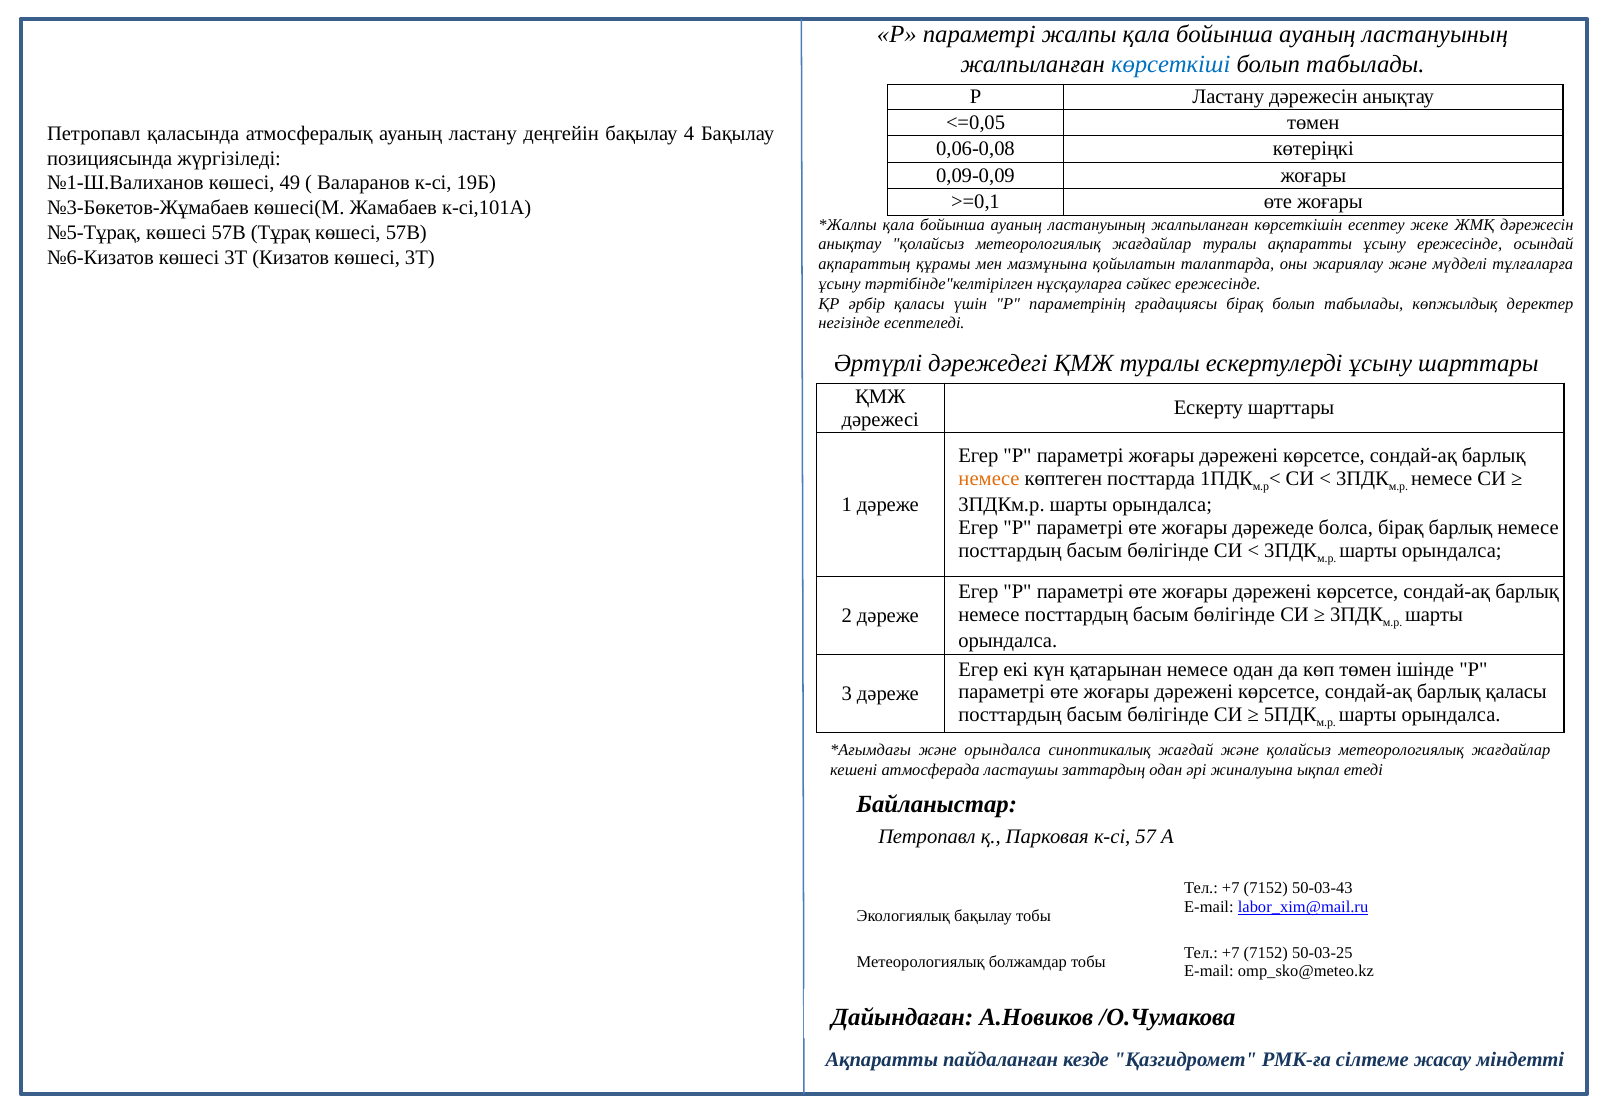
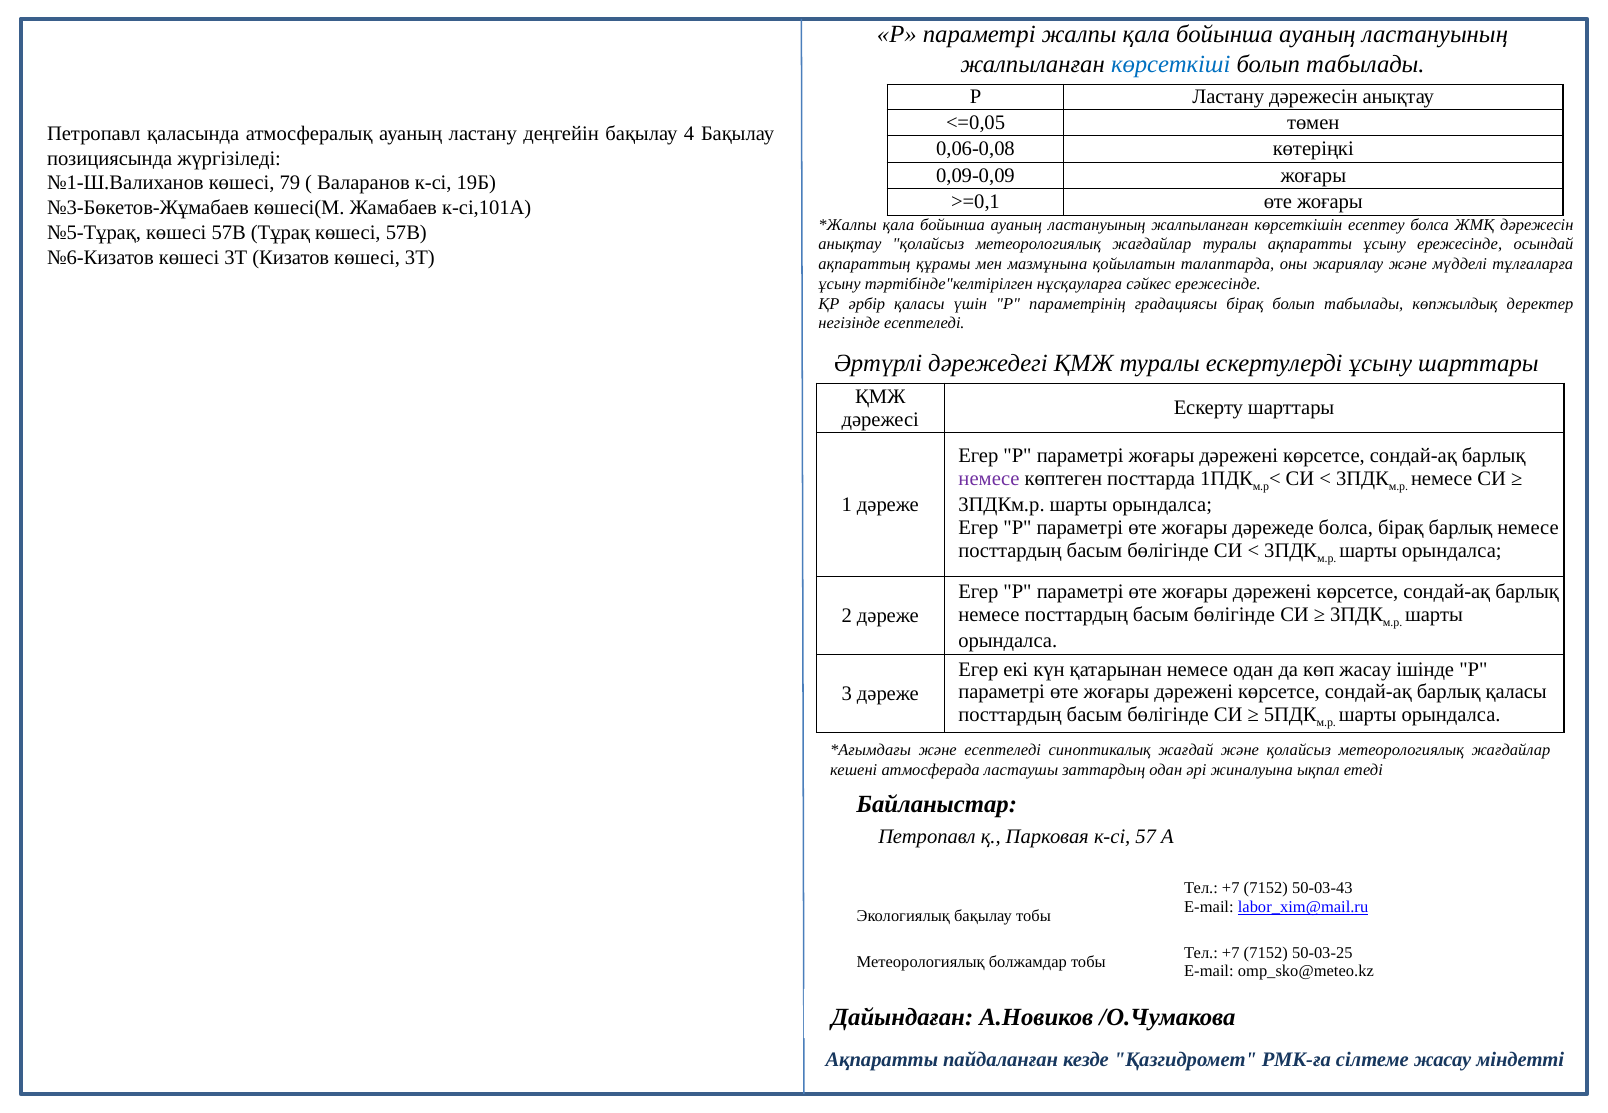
49: 49 -> 79 (290, 183)
есептеу жеке: жеке -> болса (1430, 225)
немесе colour: orange -> purple (989, 479)
көп төмен: төмен -> жасау (1365, 669)
және орындалса: орындалса -> есептеледі (1003, 750)
